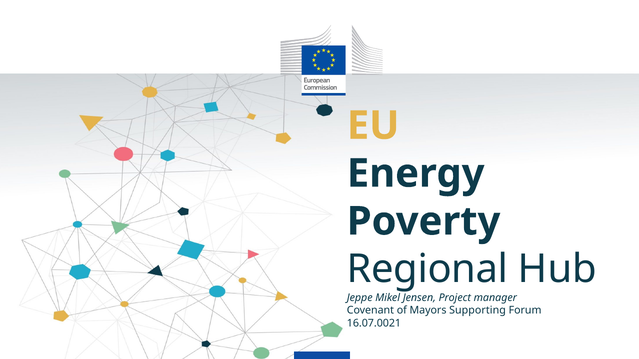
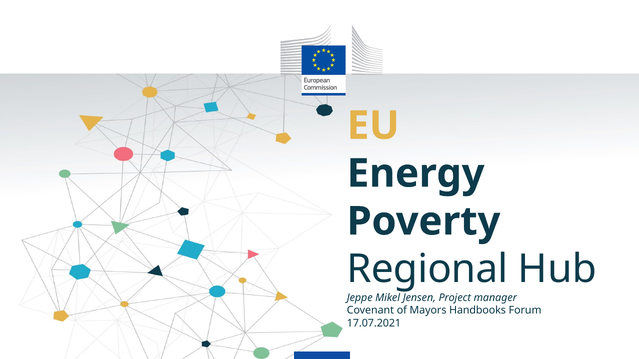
Supporting: Supporting -> Handbooks (478, 311)
16.07.0021: 16.07.0021 -> 17.07.2021 (374, 323)
